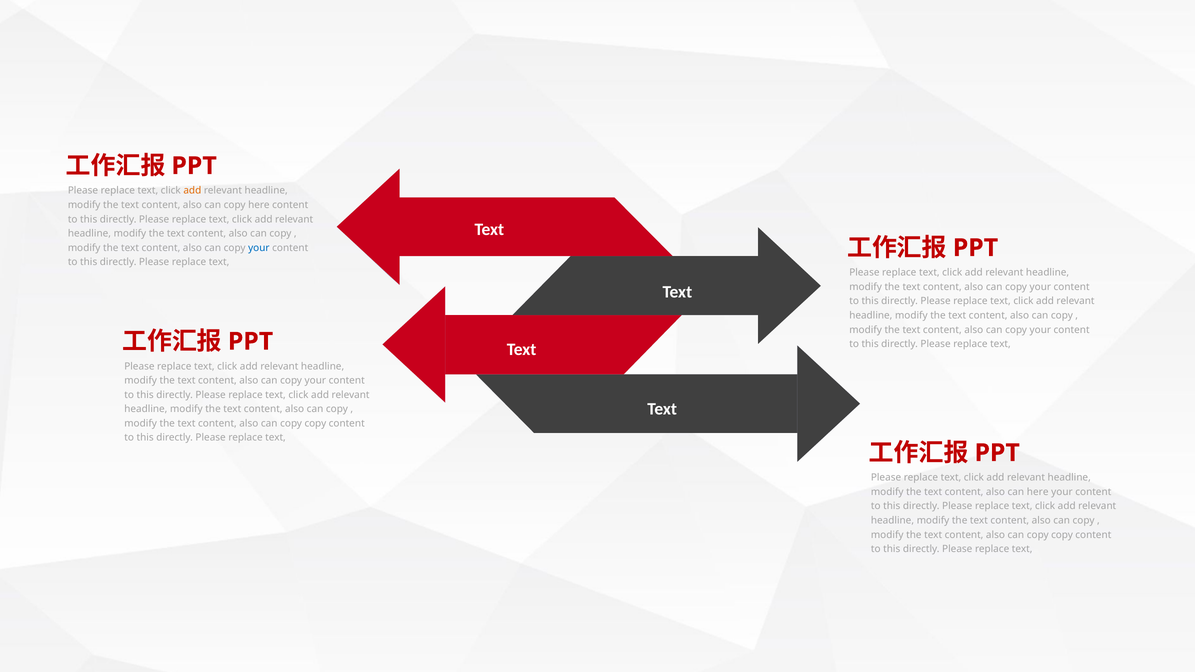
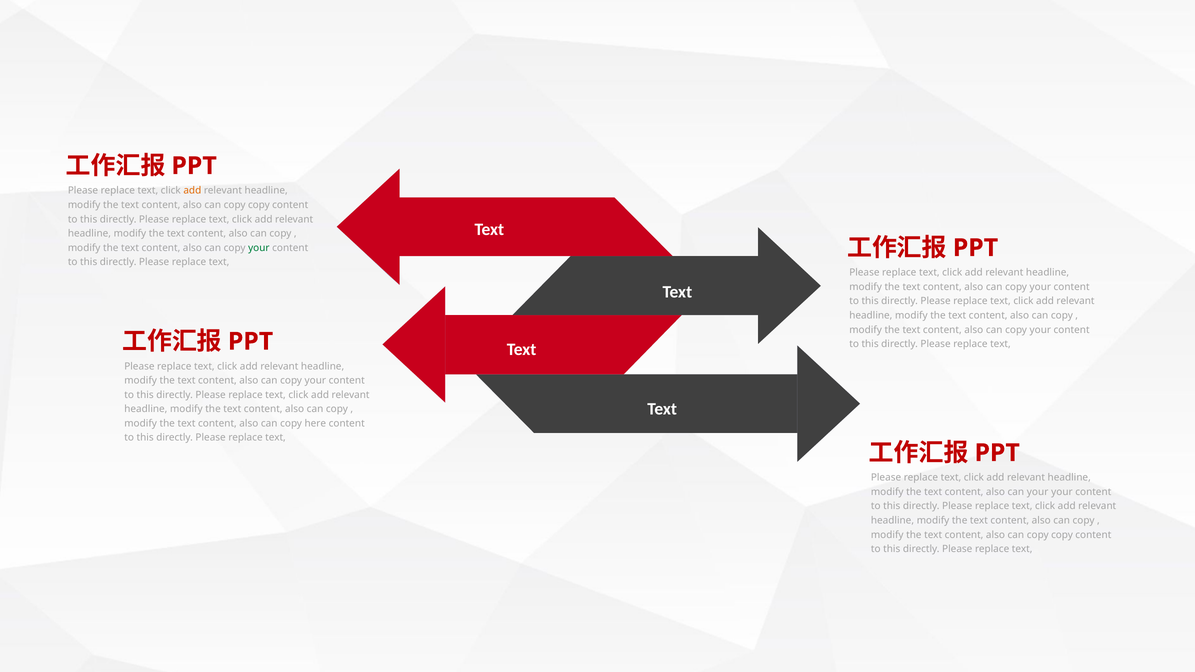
here: here -> copy (259, 205)
your colour: blue -> green (259, 248)
copy: copy -> here (315, 424)
can here: here -> your (1038, 492)
